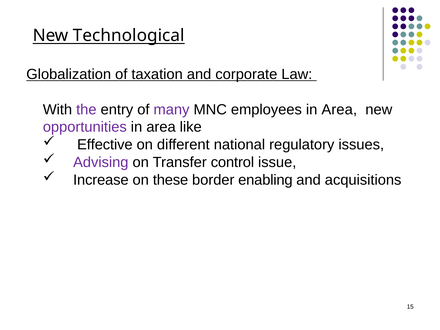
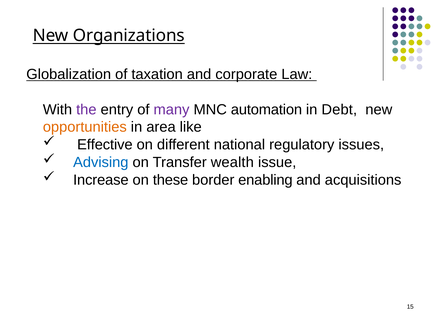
Technological: Technological -> Organizations (129, 36)
employees: employees -> automation (266, 110)
Area: Area -> Debt (339, 110)
opportunities colour: purple -> orange (85, 127)
Advising colour: purple -> blue (101, 162)
control: control -> wealth (232, 162)
